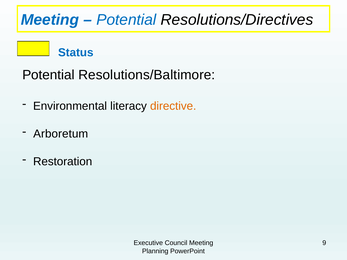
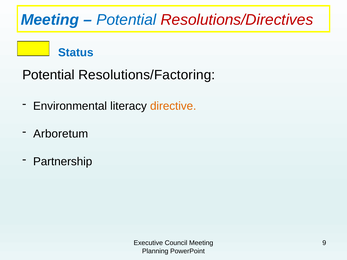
Resolutions/Directives colour: black -> red (237, 20)
Resolutions/Baltimore: Resolutions/Baltimore -> Resolutions/Factoring (147, 75)
Restoration: Restoration -> Partnership (63, 162)
